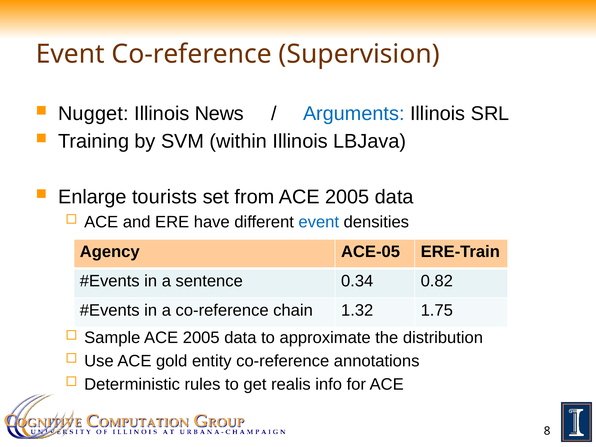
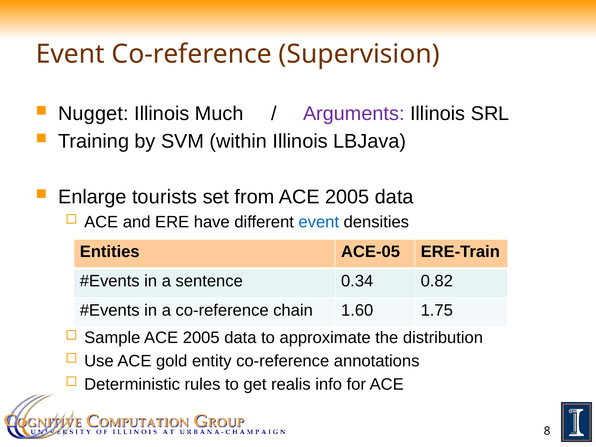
News: News -> Much (219, 114)
Arguments colour: blue -> purple (354, 114)
Agency: Agency -> Entities (110, 252)
1.32: 1.32 -> 1.60 (357, 310)
